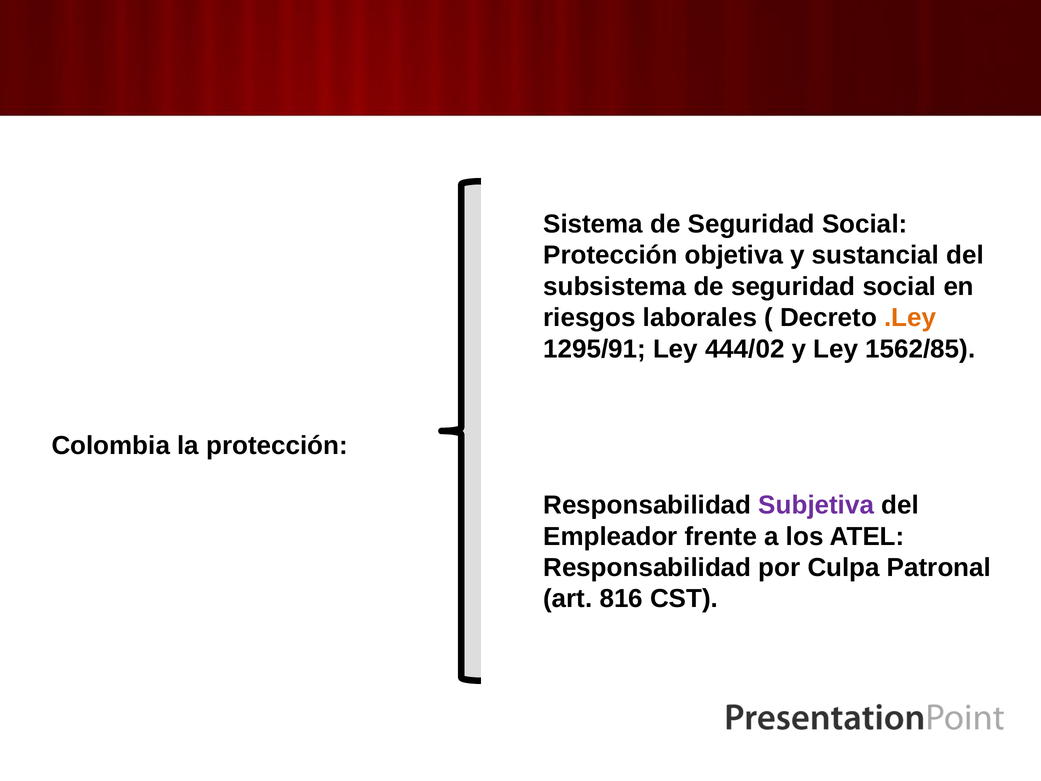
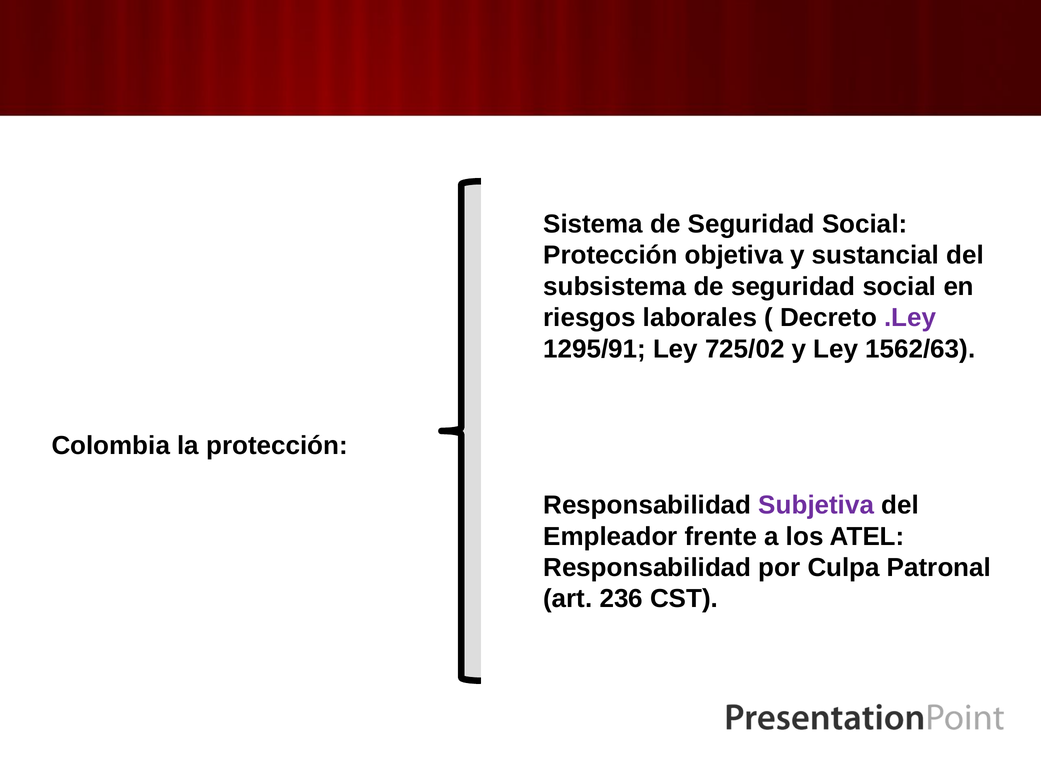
.Ley colour: orange -> purple (910, 318)
444/02: 444/02 -> 725/02 (745, 349)
1562/85: 1562/85 -> 1562/63 (920, 349)
816: 816 -> 236 (621, 599)
